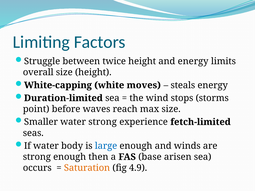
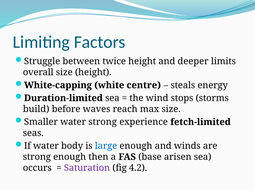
and energy: energy -> deeper (193, 61)
moves: moves -> centre (144, 85)
point: point -> build (36, 109)
Saturation colour: orange -> purple (87, 168)
4.9: 4.9 -> 4.2 (138, 168)
